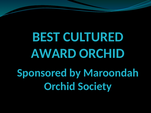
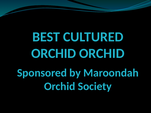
AWARD: AWARD -> ORCHID (54, 54)
